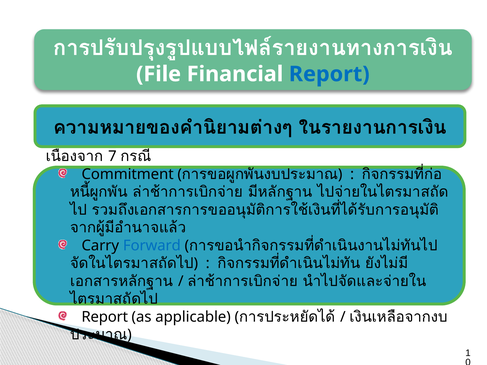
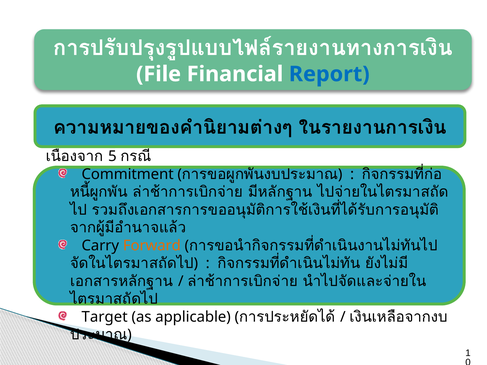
7: 7 -> 5 (112, 156)
Forward colour: blue -> orange (152, 246)
Report: Report -> Target (105, 317)
